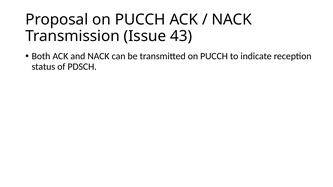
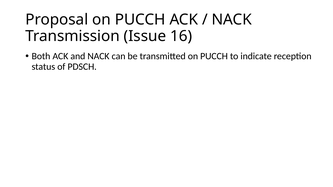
43: 43 -> 16 (181, 36)
